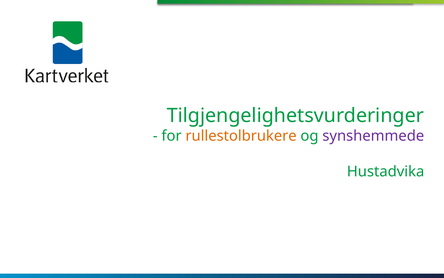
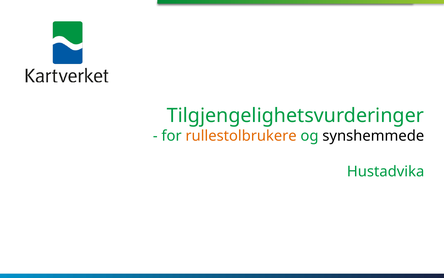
synshemmede colour: purple -> black (373, 136)
